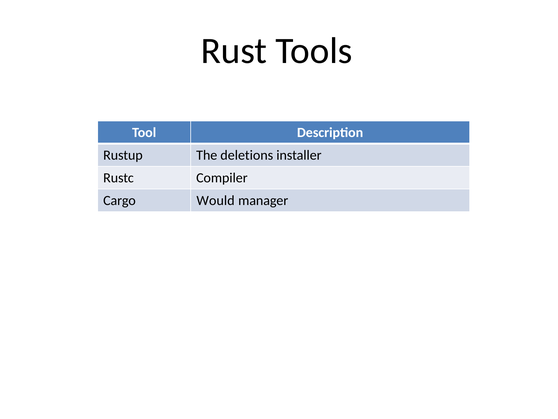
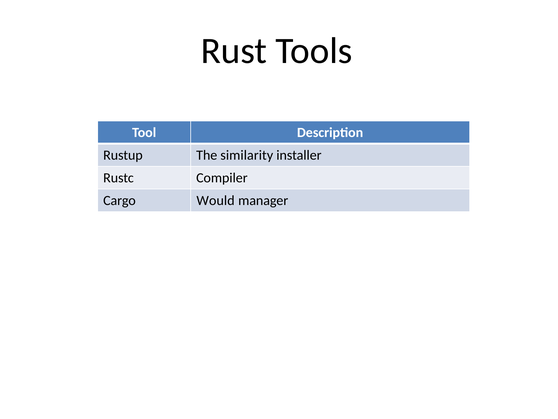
deletions: deletions -> similarity (247, 155)
